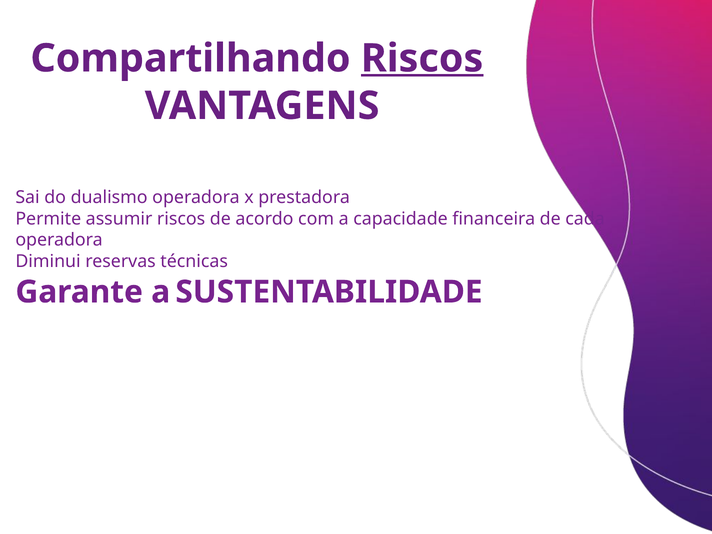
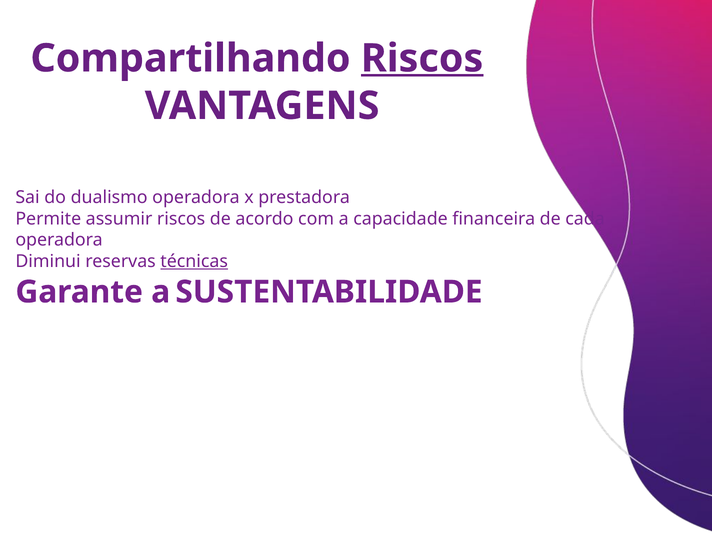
técnicas underline: none -> present (194, 261)
